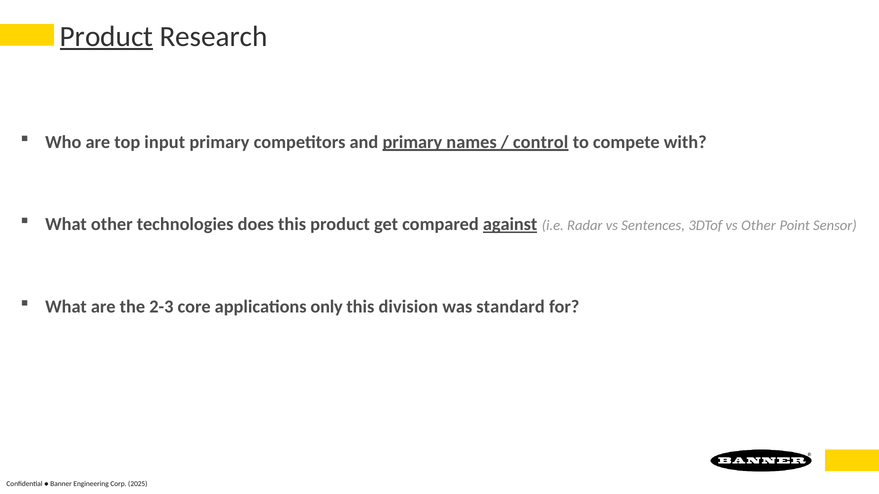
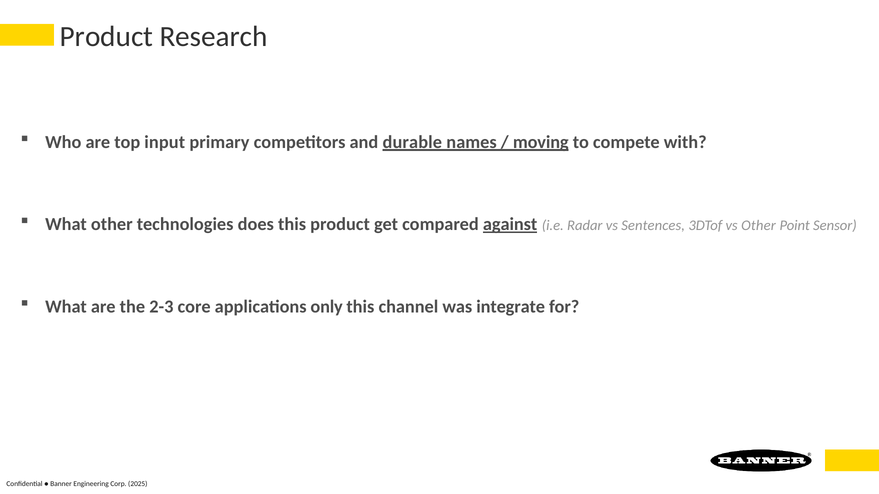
Product underline: present -> none (107, 36)
and primary: primary -> durable (412, 142)
control: control -> moving (541, 142)
division: division -> channel (408, 307)
standard: standard -> integrate (511, 307)
